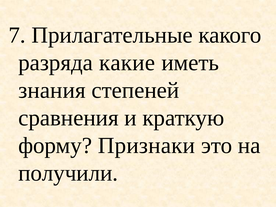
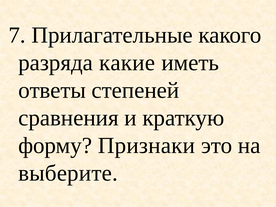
знания: знания -> ответы (52, 90)
получили: получили -> выберите (68, 173)
